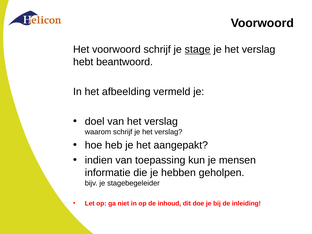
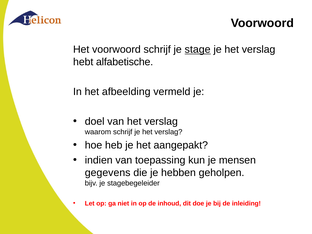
beantwoord: beantwoord -> alfabetische (125, 62)
informatie: informatie -> gegevens (108, 173)
